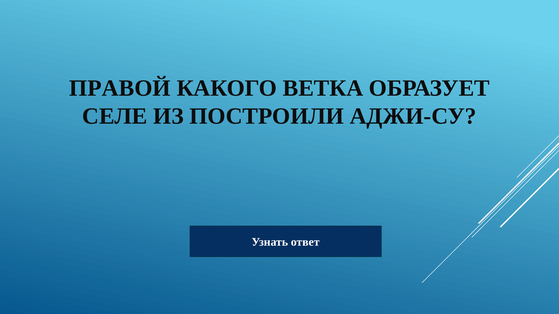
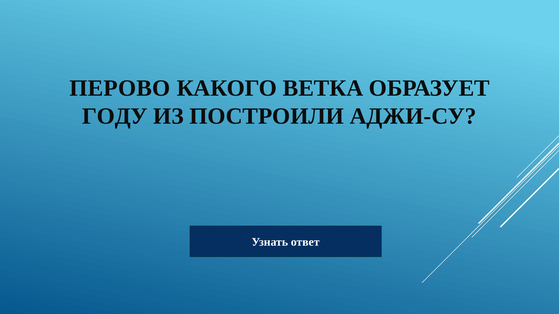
ПРАВОЙ: ПРАВОЙ -> ПЕРОВО (120, 88)
СЕЛЕ: СЕЛЕ -> ГОДУ (115, 116)
